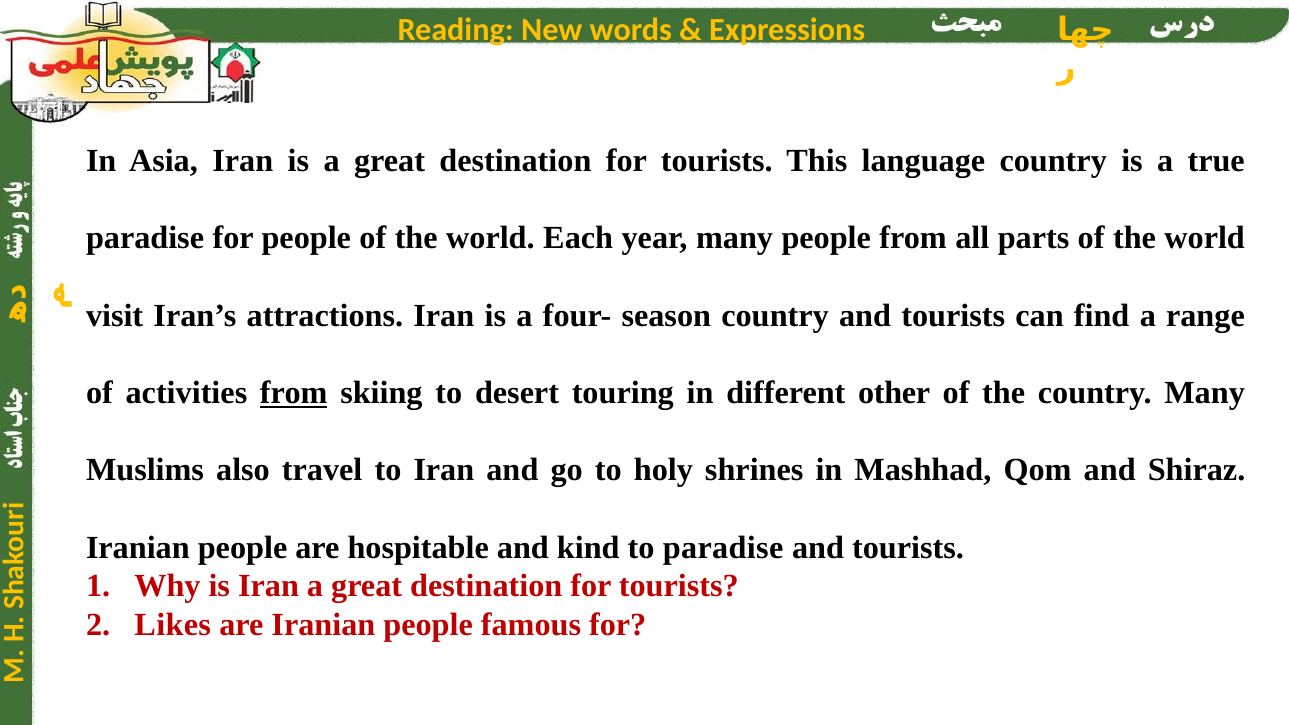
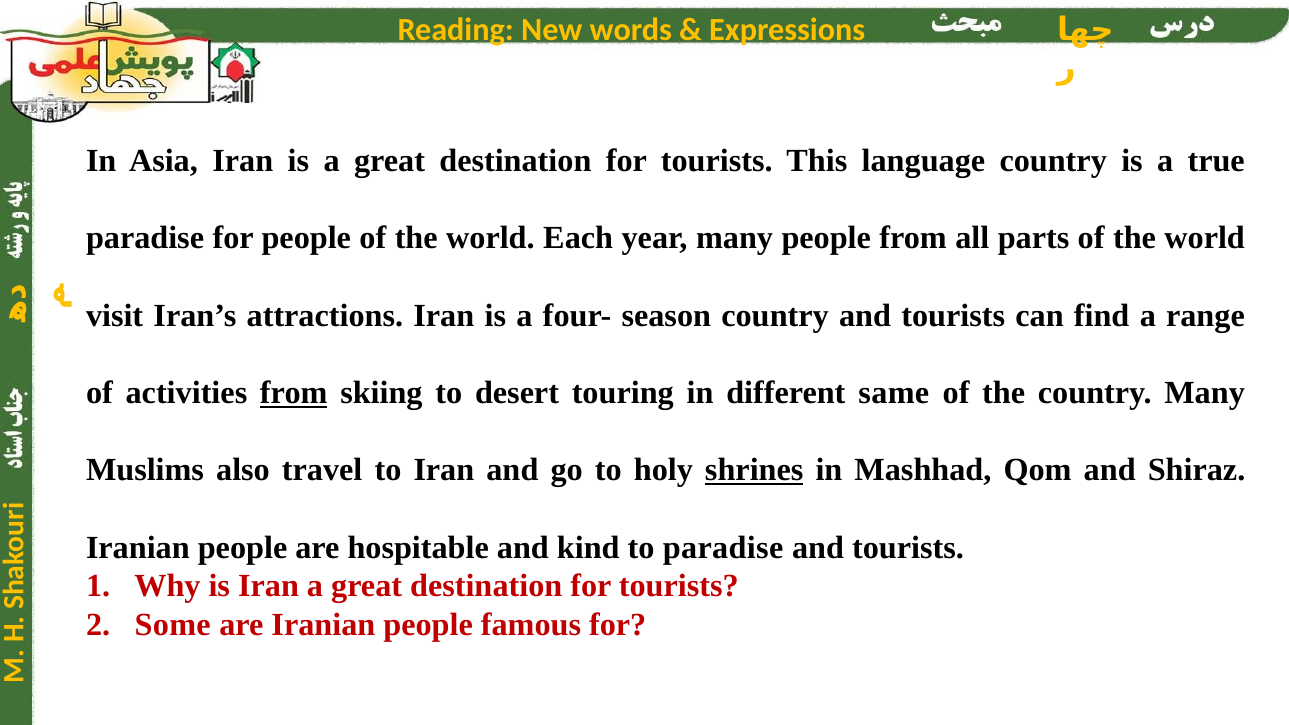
other: other -> same (894, 393)
shrines underline: none -> present (754, 470)
Likes: Likes -> Some (173, 625)
